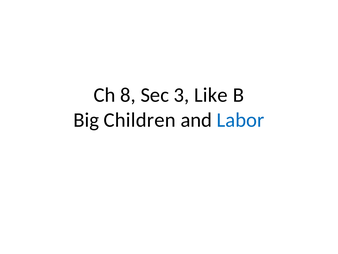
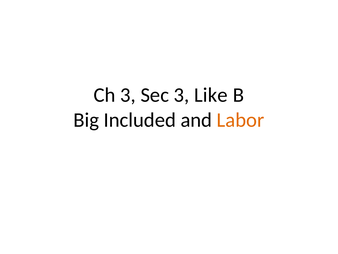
Ch 8: 8 -> 3 (128, 95)
Children: Children -> Included (140, 120)
Labor colour: blue -> orange (240, 120)
